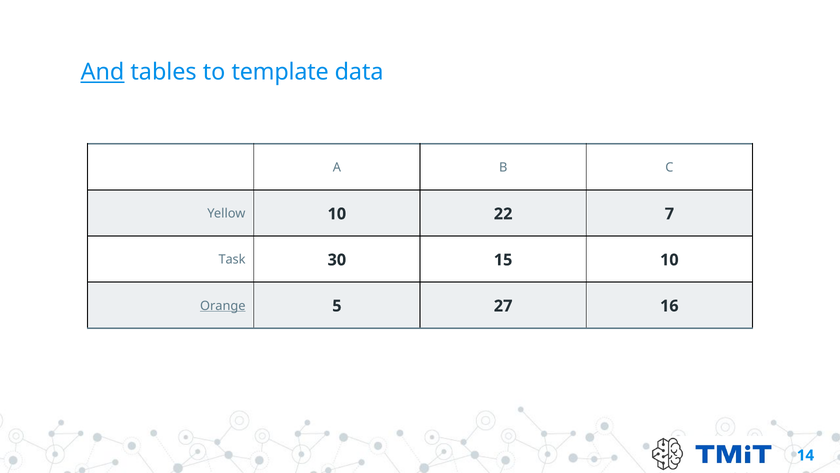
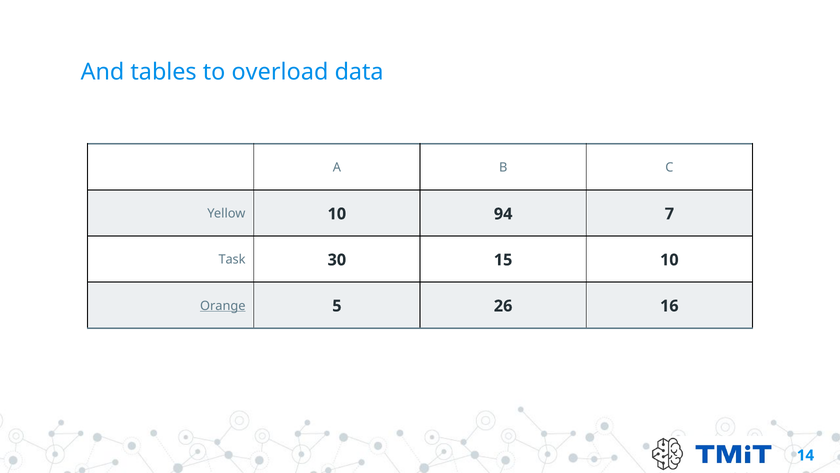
And underline: present -> none (102, 72)
template: template -> overload (280, 72)
22: 22 -> 94 (503, 214)
27: 27 -> 26 (503, 306)
